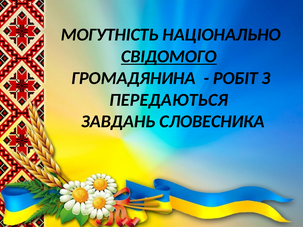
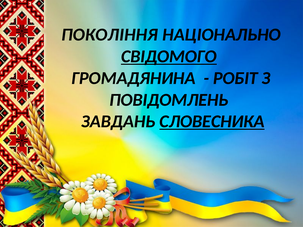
МОГУТНІСТЬ: МОГУТНІСТЬ -> ПОКОЛІННЯ (110, 35)
ПЕРЕДАЮТЬСЯ: ПЕРЕДАЮТЬСЯ -> ПОВІДОМЛЕНЬ (169, 100)
СЛОВЕСНИКА underline: none -> present (212, 122)
